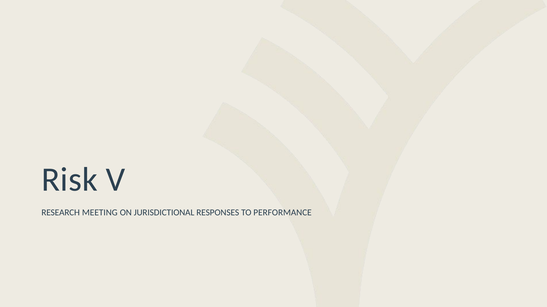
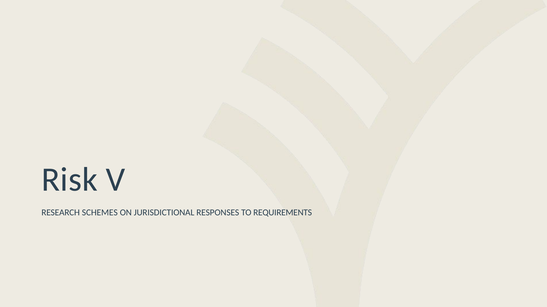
MEETING: MEETING -> SCHEMES (100, 213)
PERFORMANCE: PERFORMANCE -> REQUIREMENTS (283, 213)
